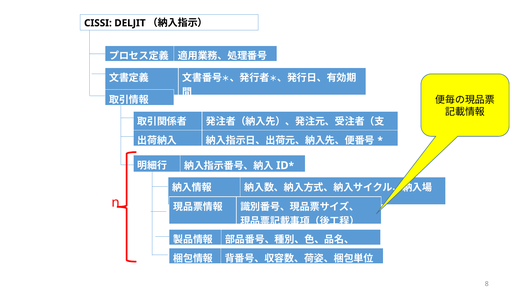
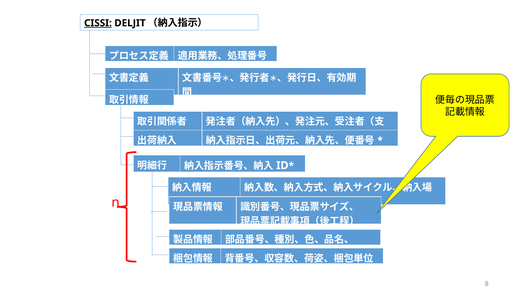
CISSI underline: none -> present (98, 23)
